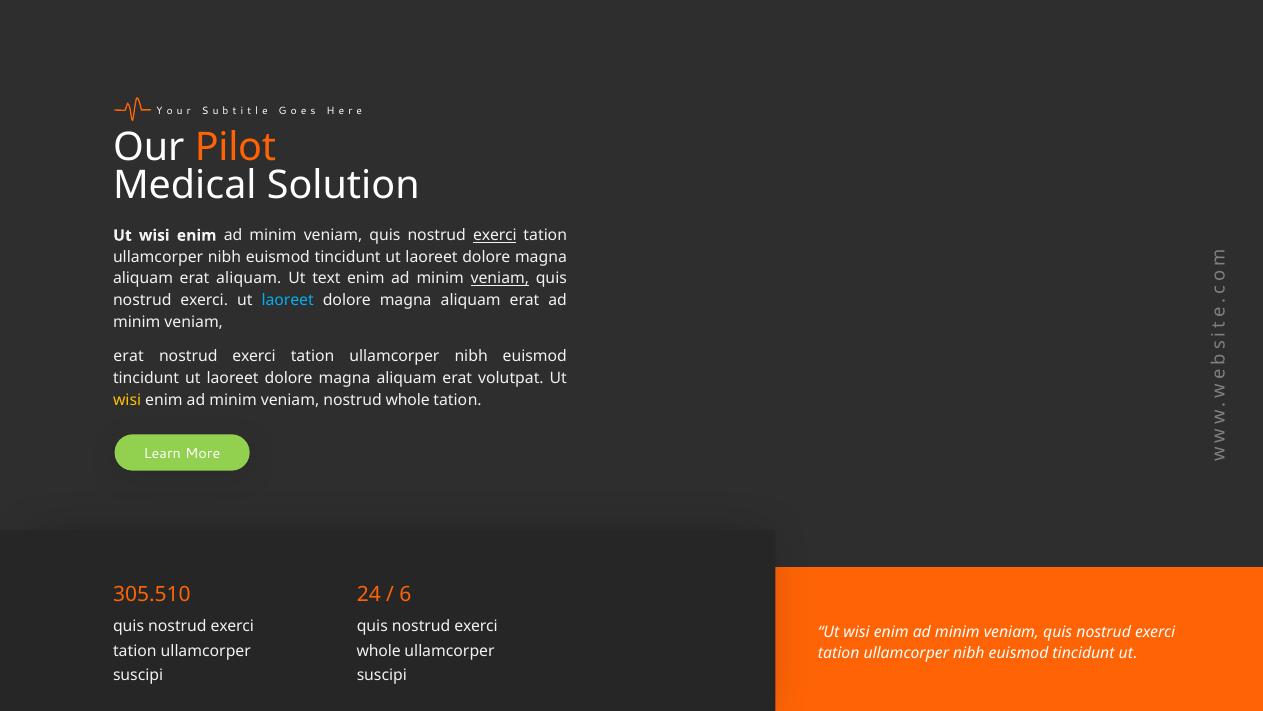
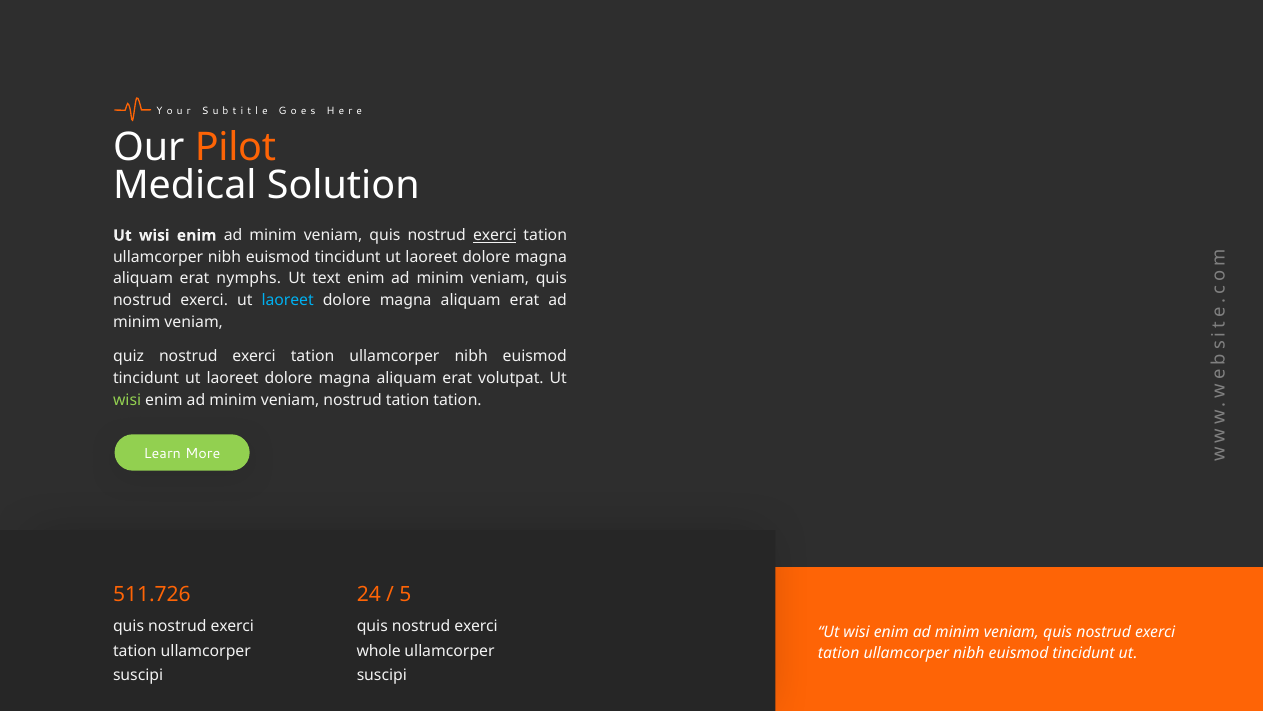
erat aliquam: aliquam -> nymphs (249, 279)
veniam underline: present -> none (500, 279)
erat: erat -> quiz (129, 356)
wisi colour: yellow -> light green (127, 400)
nostrud whole: whole -> tation (408, 400)
305.510: 305.510 -> 511.726 (152, 594)
6: 6 -> 5 (405, 594)
